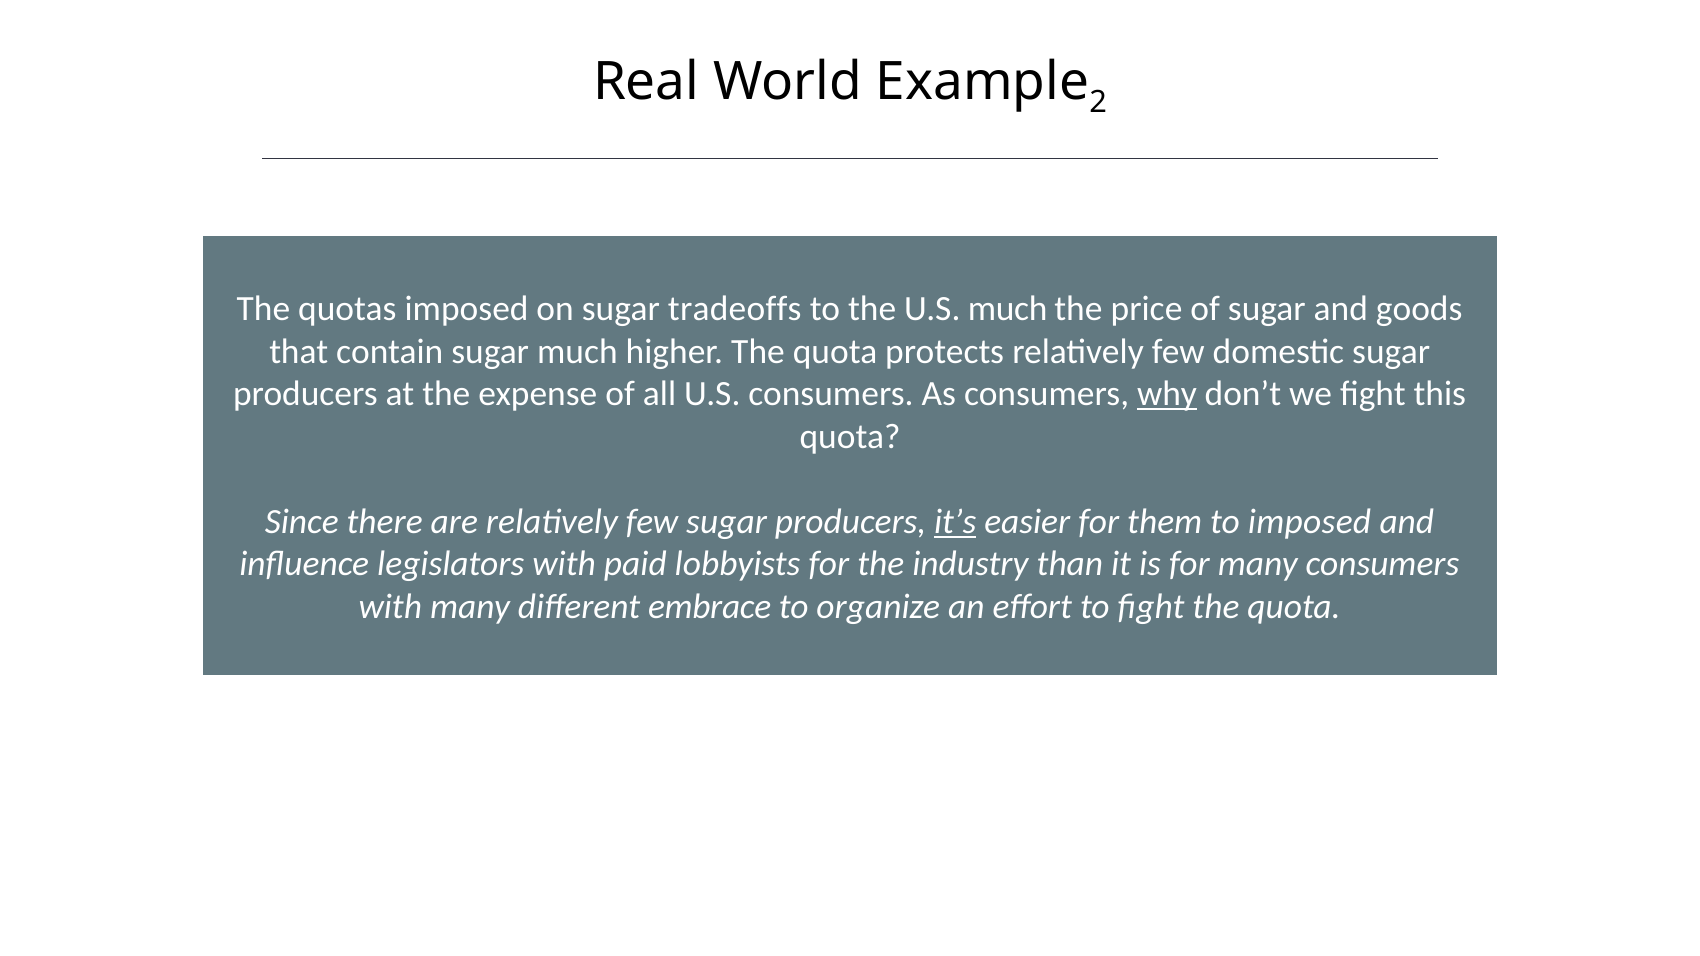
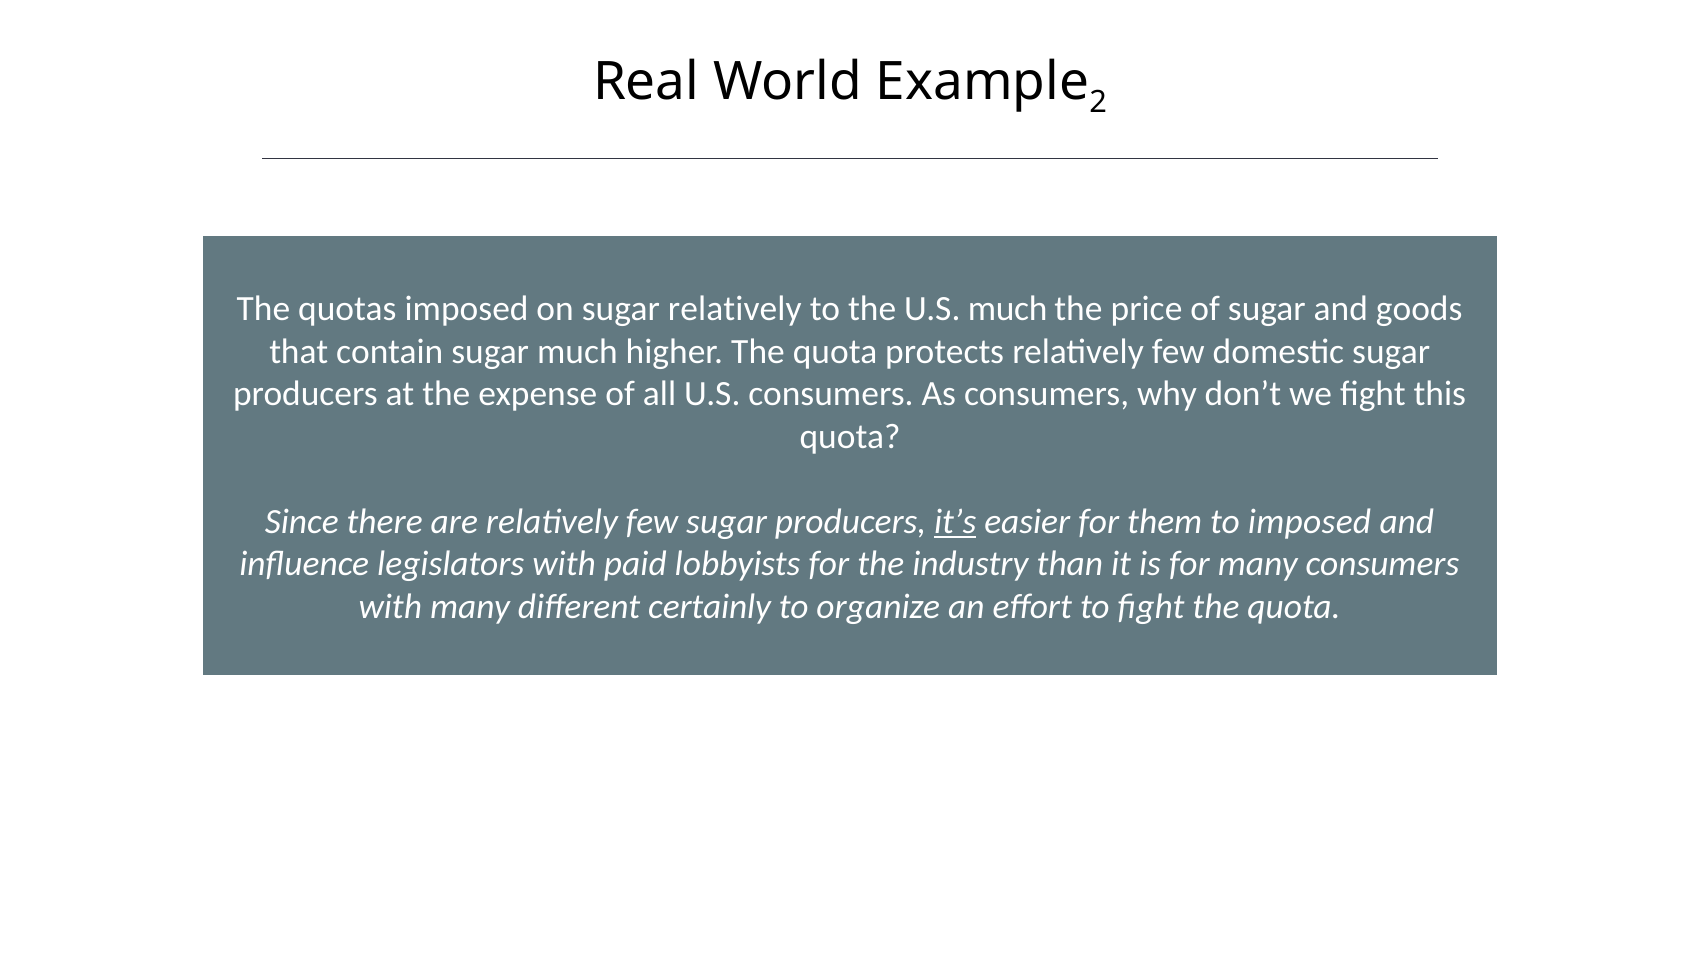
sugar tradeoffs: tradeoffs -> relatively (735, 309)
why underline: present -> none (1167, 394)
embrace: embrace -> certainly (710, 607)
